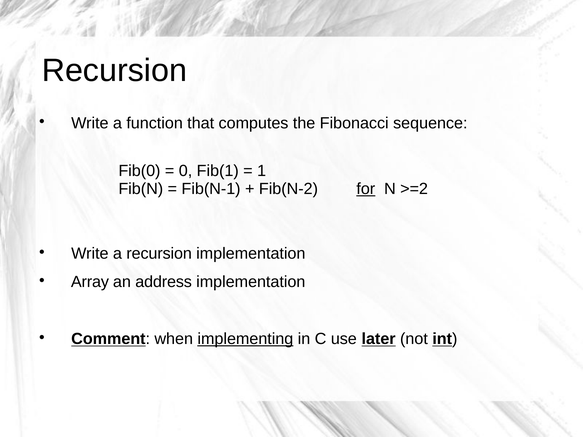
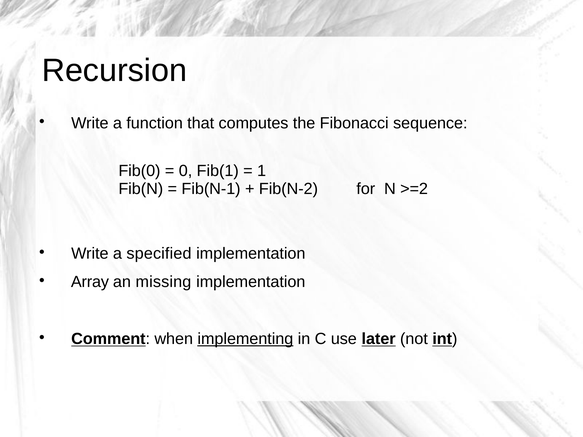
for underline: present -> none (366, 189)
a recursion: recursion -> specified (159, 254)
address: address -> missing (163, 282)
